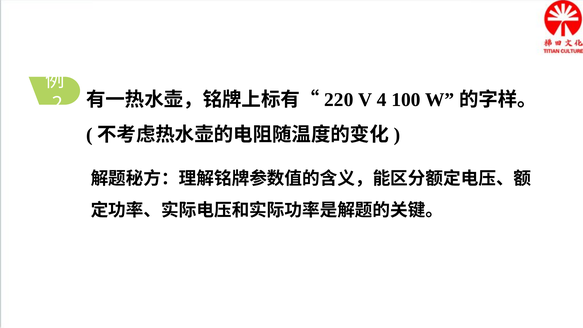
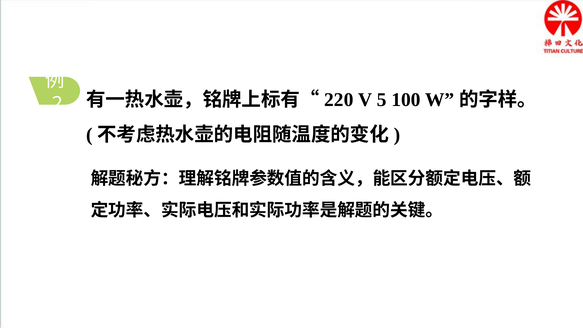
4: 4 -> 5 (382, 100)
